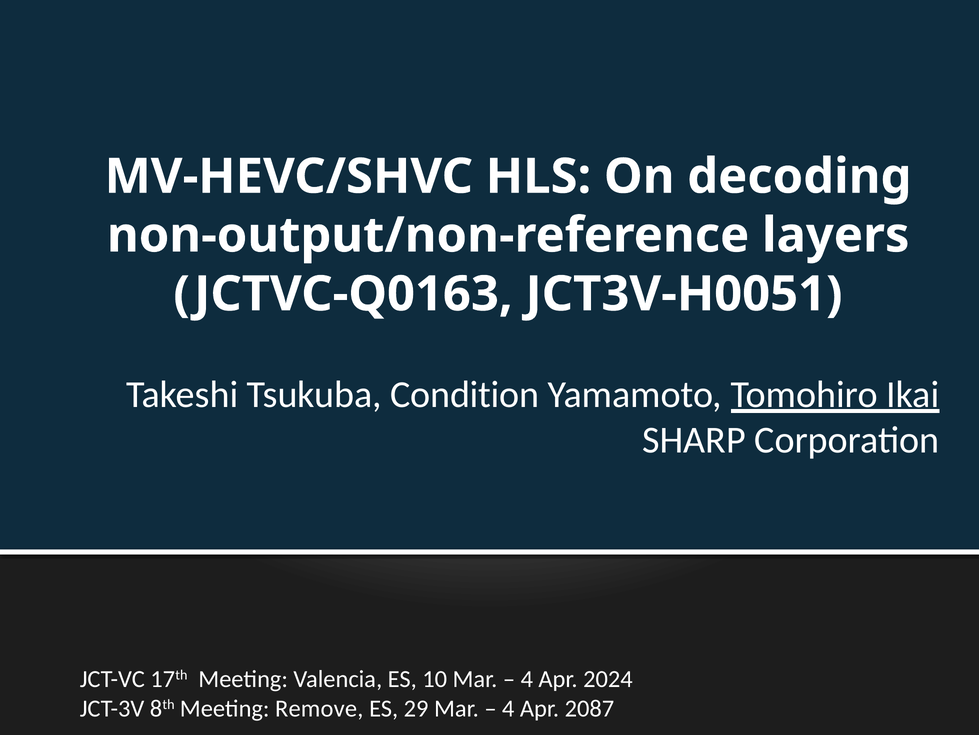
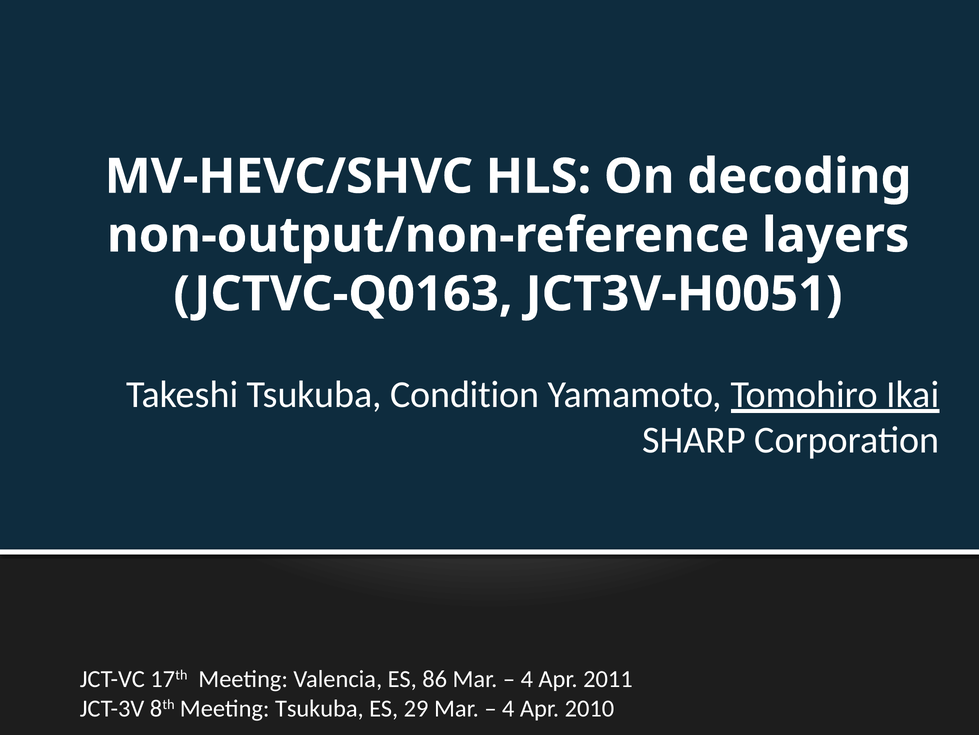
10: 10 -> 86 (435, 679)
2024: 2024 -> 2011 (608, 679)
Meeting Remove: Remove -> Tsukuba (319, 708)
2087: 2087 -> 2010 (589, 708)
